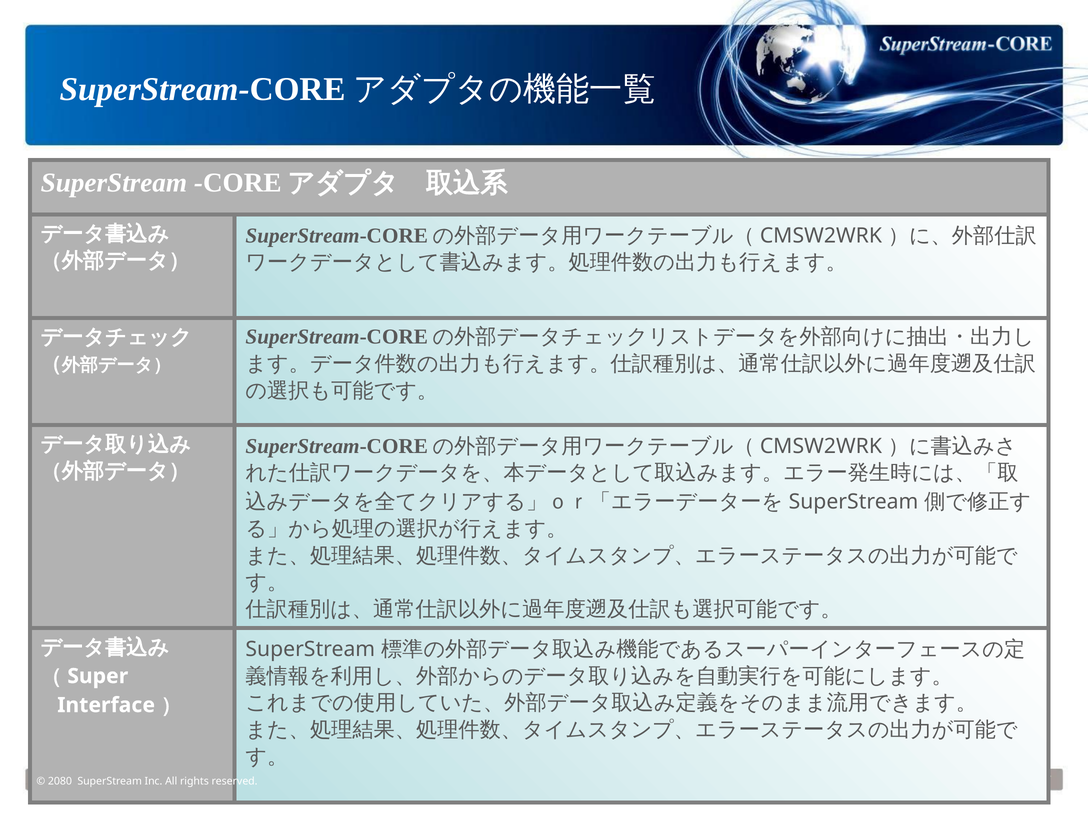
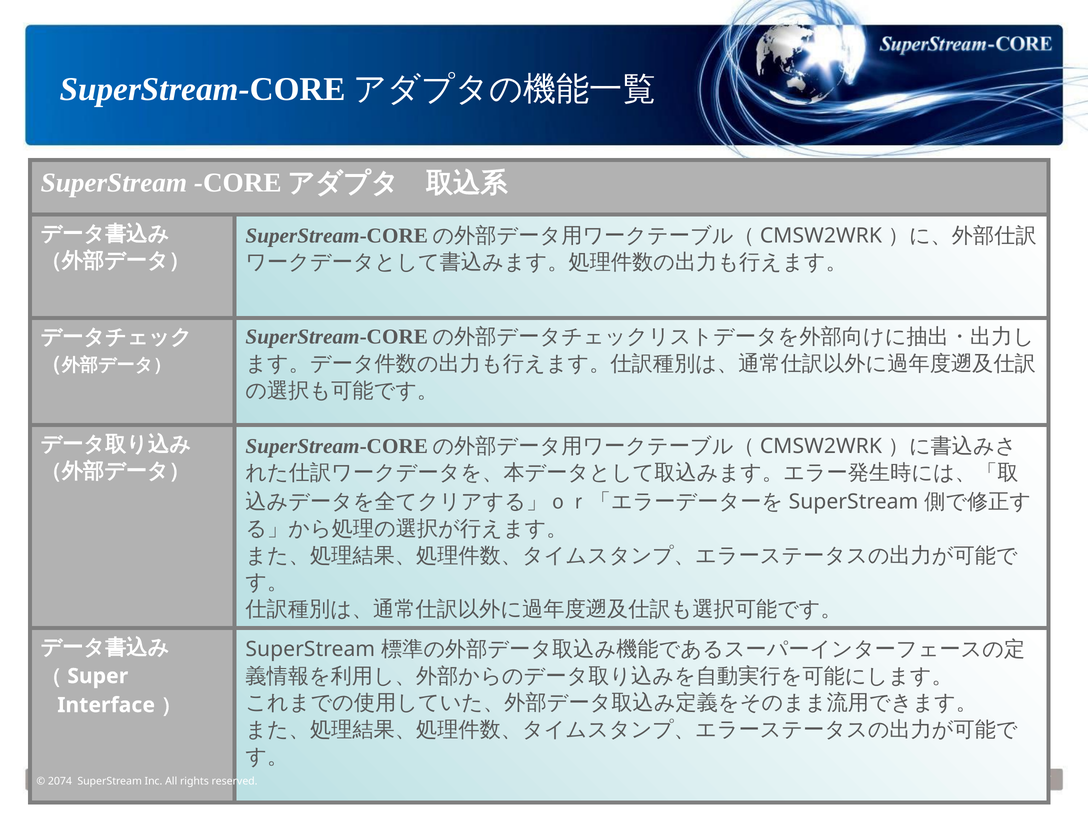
2080: 2080 -> 2074 (60, 781)
